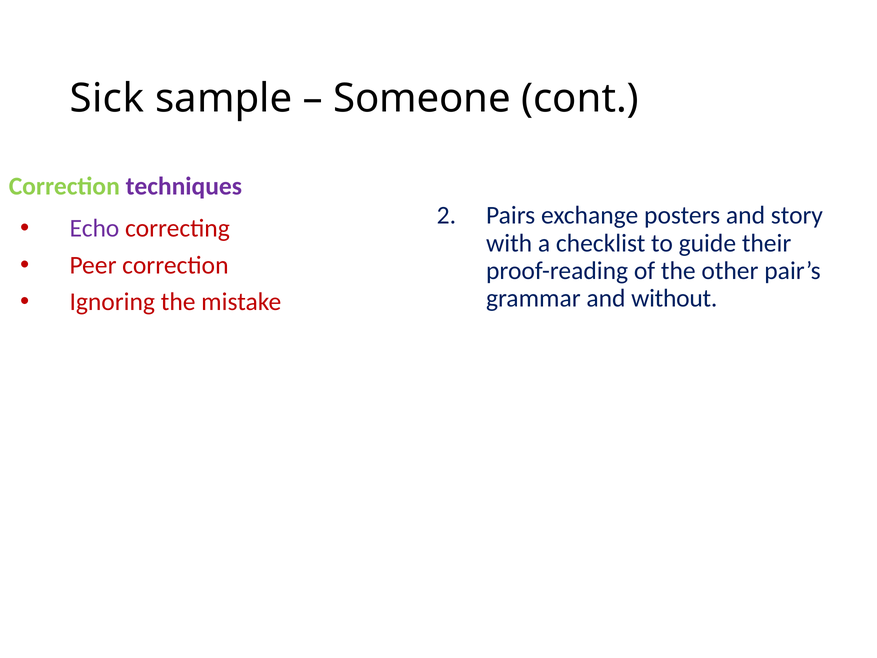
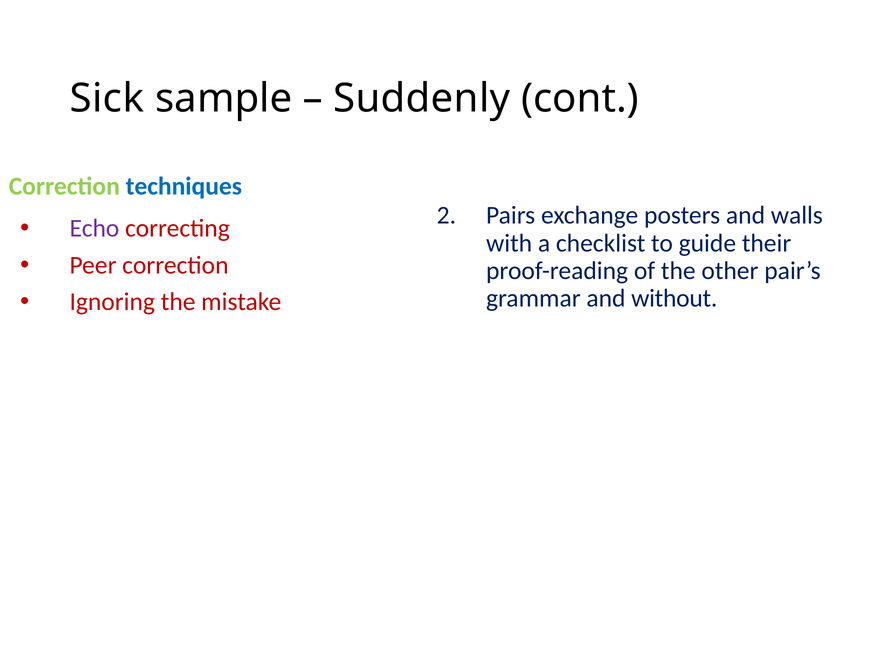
Someone: Someone -> Suddenly (422, 98)
techniques colour: purple -> blue (184, 186)
story: story -> walls (797, 215)
